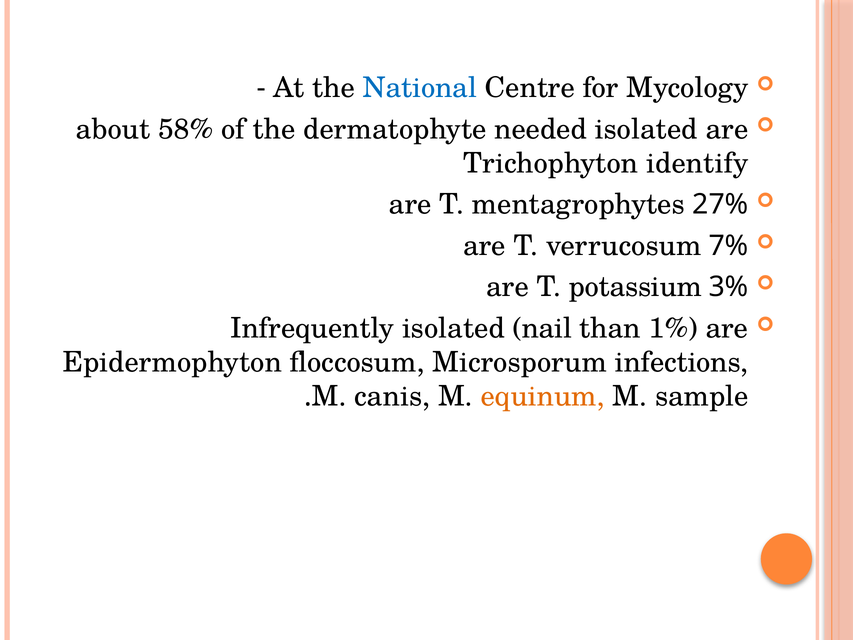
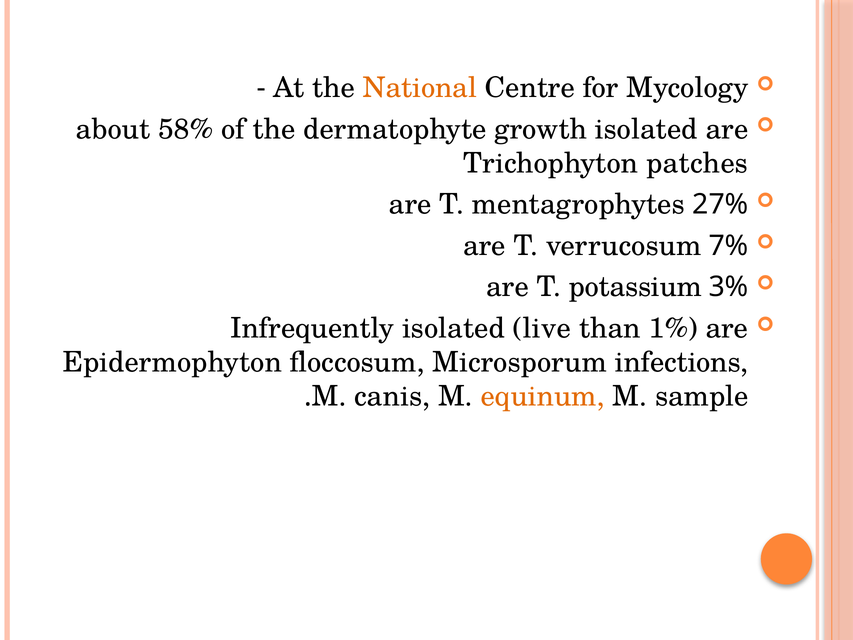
National colour: blue -> orange (420, 88)
needed: needed -> growth (541, 129)
identify: identify -> patches (697, 163)
nail: nail -> live (542, 328)
